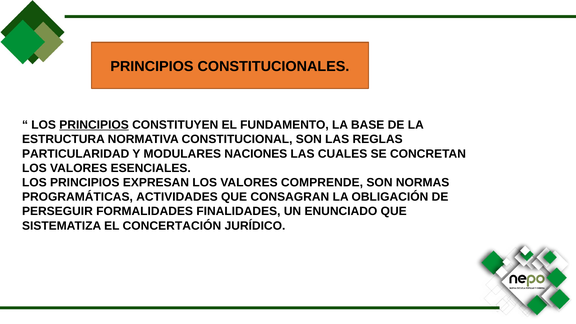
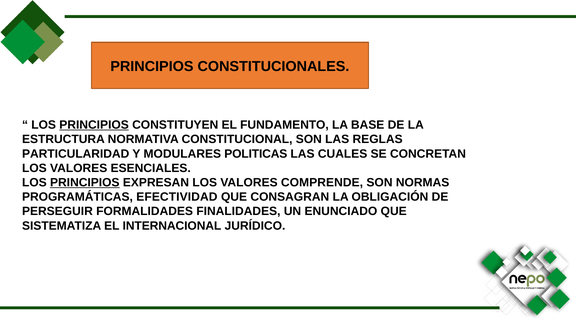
NACIONES: NACIONES -> POLITICAS (256, 154)
PRINCIPIOS underline: none -> present (85, 183)
ACTIVIDADES: ACTIVIDADES -> EFECTIVIDAD (177, 197)
CONCERTACIÓN: CONCERTACIÓN -> INTERNACIONAL (172, 226)
